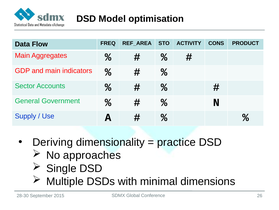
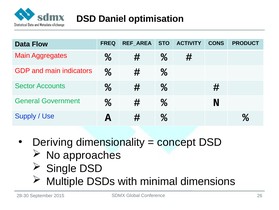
Model: Model -> Daniel (112, 19)
practice: practice -> concept (176, 142)
